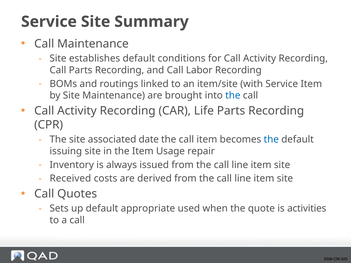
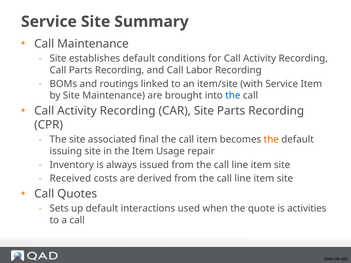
CAR Life: Life -> Site (204, 111)
date: date -> final (149, 140)
the colour: blue -> orange (271, 140)
appropriate: appropriate -> interactions (148, 209)
